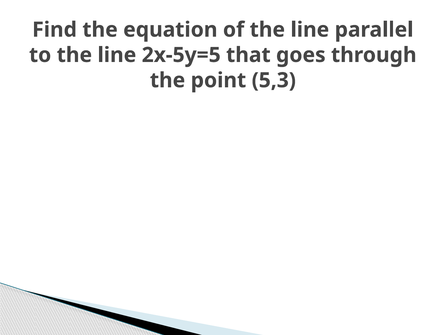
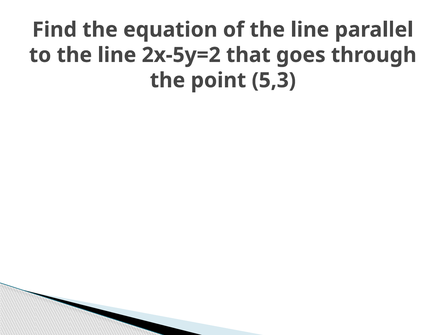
2x-5y=5: 2x-5y=5 -> 2x-5y=2 (181, 55)
